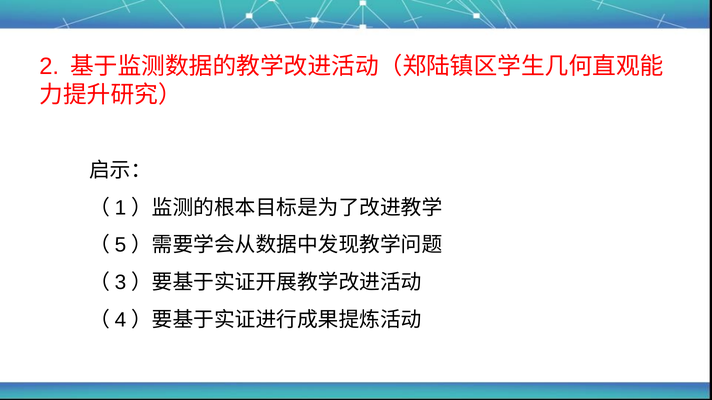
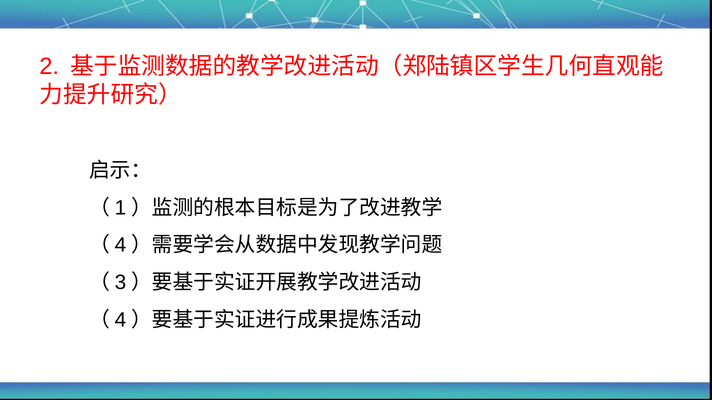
5: 5 -> 4 (121, 245)
